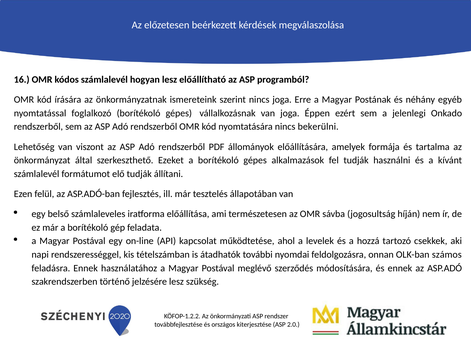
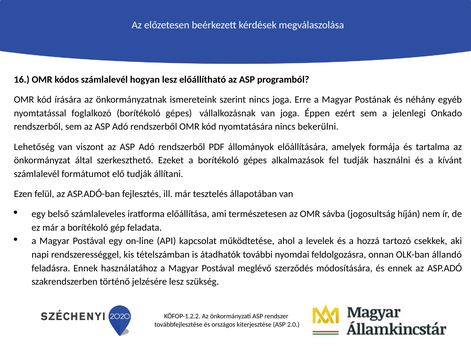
számos: számos -> állandó (447, 255)
